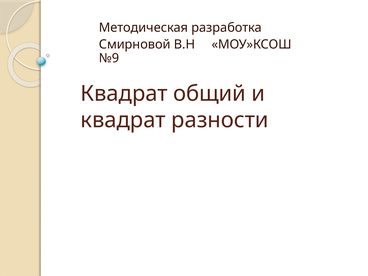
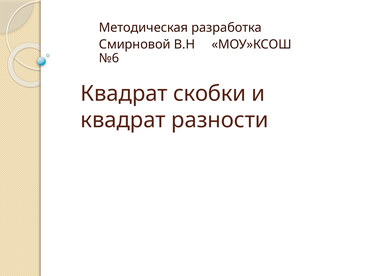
№9: №9 -> №6 (109, 58)
общий: общий -> скобки (210, 94)
